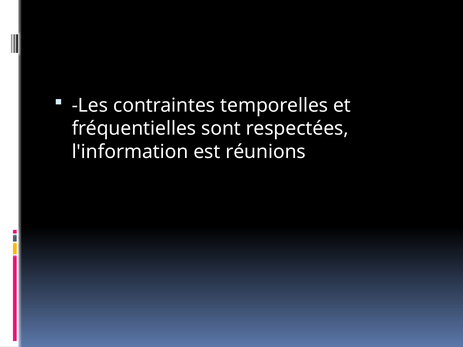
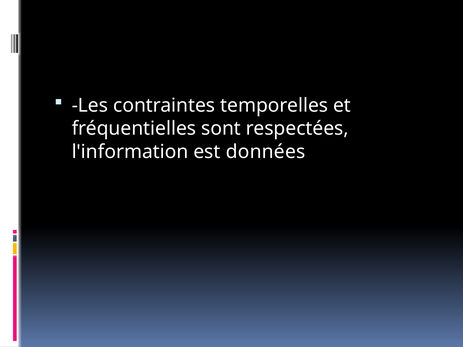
réunions: réunions -> données (266, 152)
